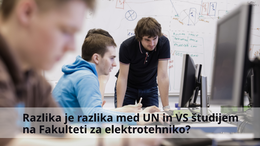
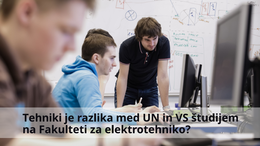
Razlika: Razlika -> Tehniki (42, 118)
